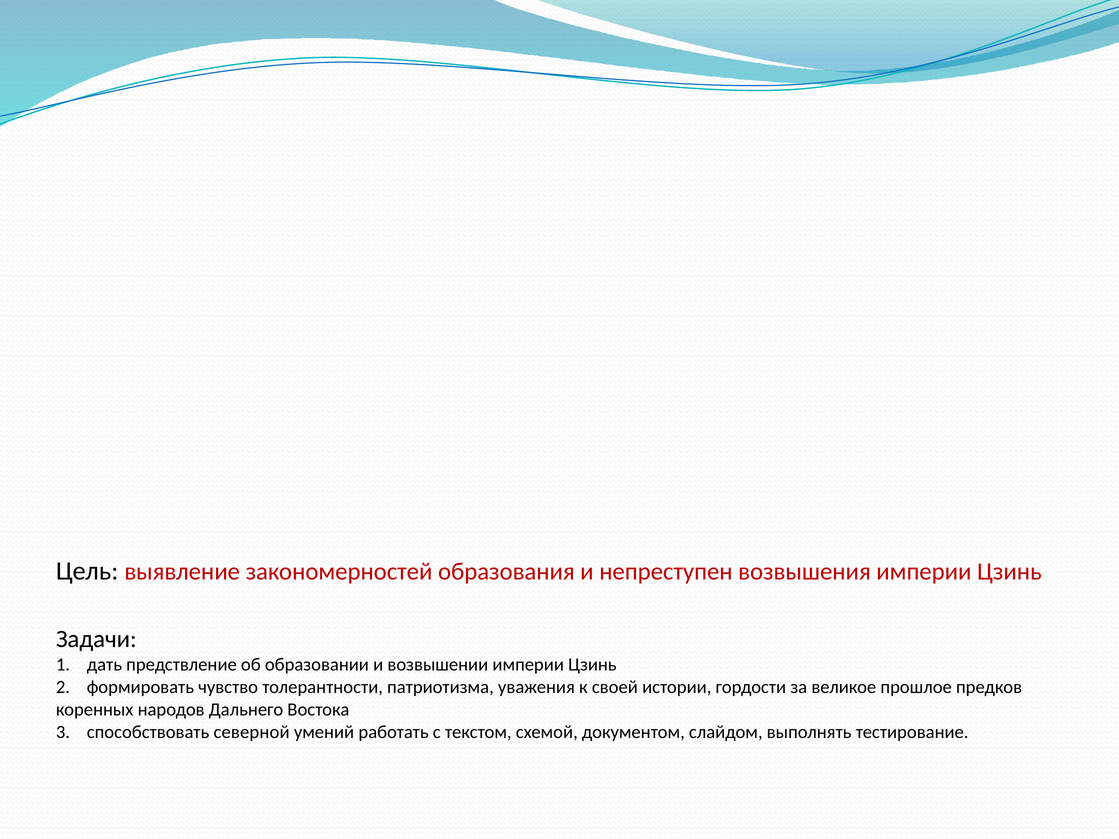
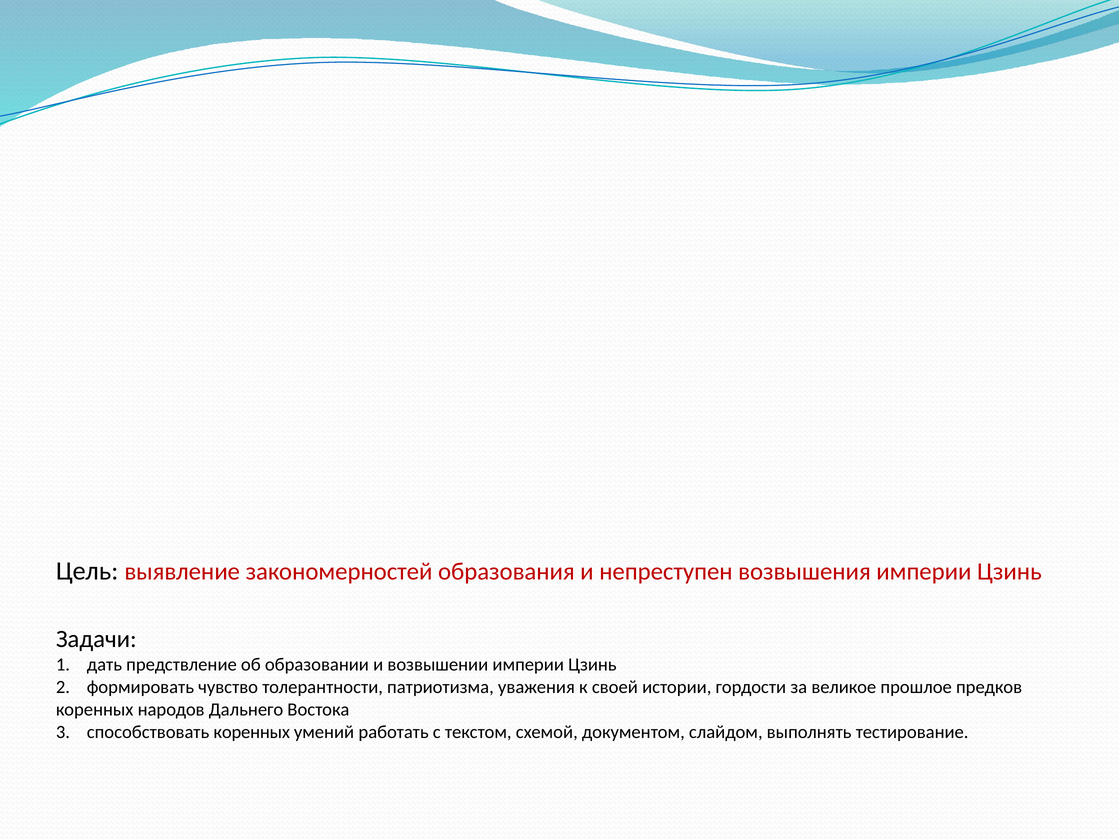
способствовать северной: северной -> коренных (252, 732)
